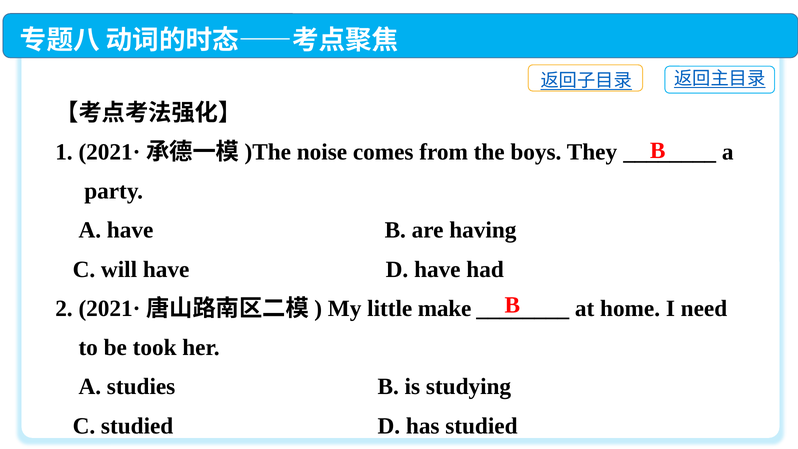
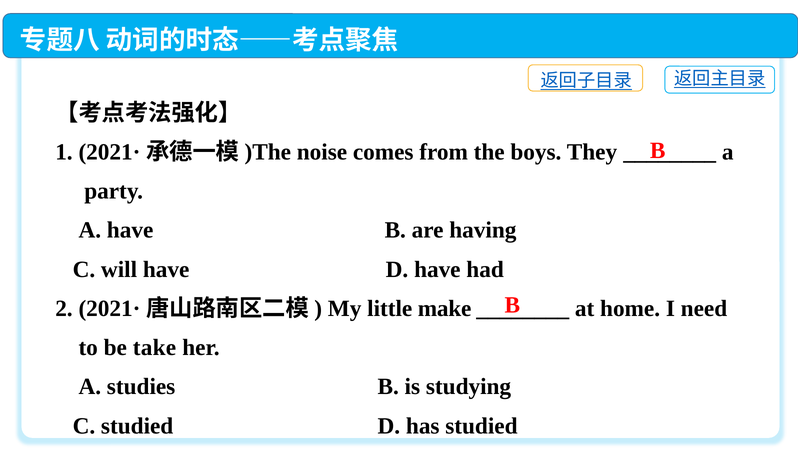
took: took -> take (154, 348)
